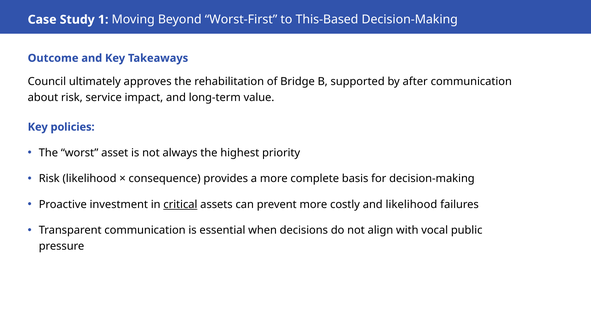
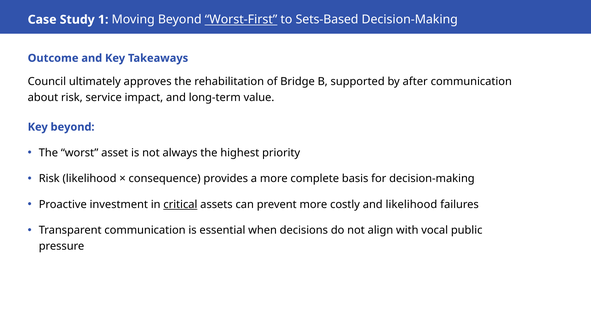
Worst-First underline: none -> present (241, 20)
This-Based: This-Based -> Sets-Based (327, 20)
Key policies: policies -> beyond (73, 127)
